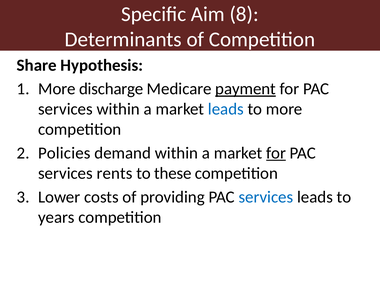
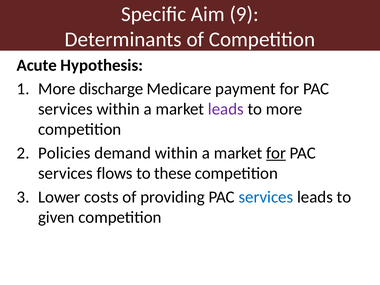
8: 8 -> 9 (244, 14)
Share: Share -> Acute (37, 65)
payment underline: present -> none (246, 89)
leads colour: blue -> purple (226, 109)
rents: rents -> flows (115, 173)
years: years -> given (56, 217)
